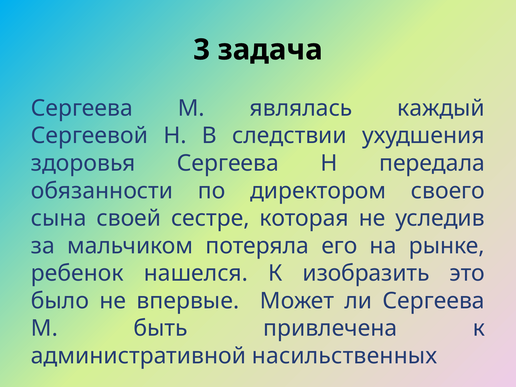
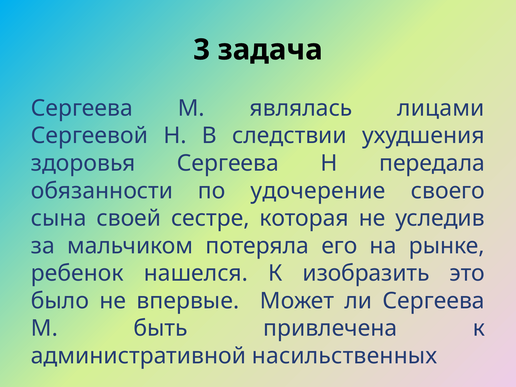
каждый: каждый -> лицами (441, 108)
директором: директором -> удочерение (318, 191)
